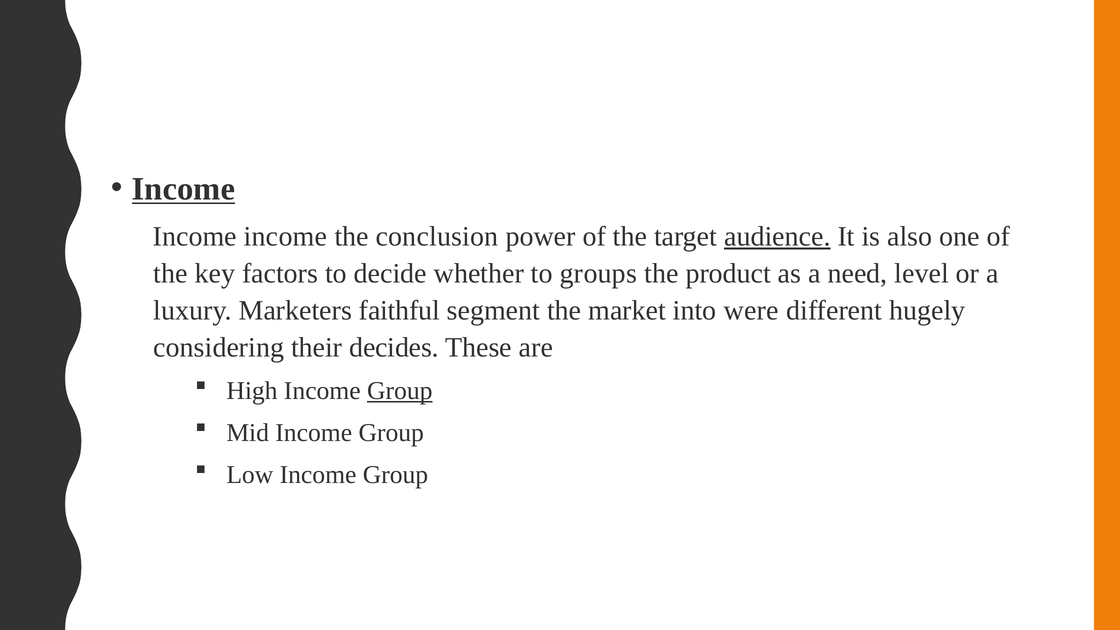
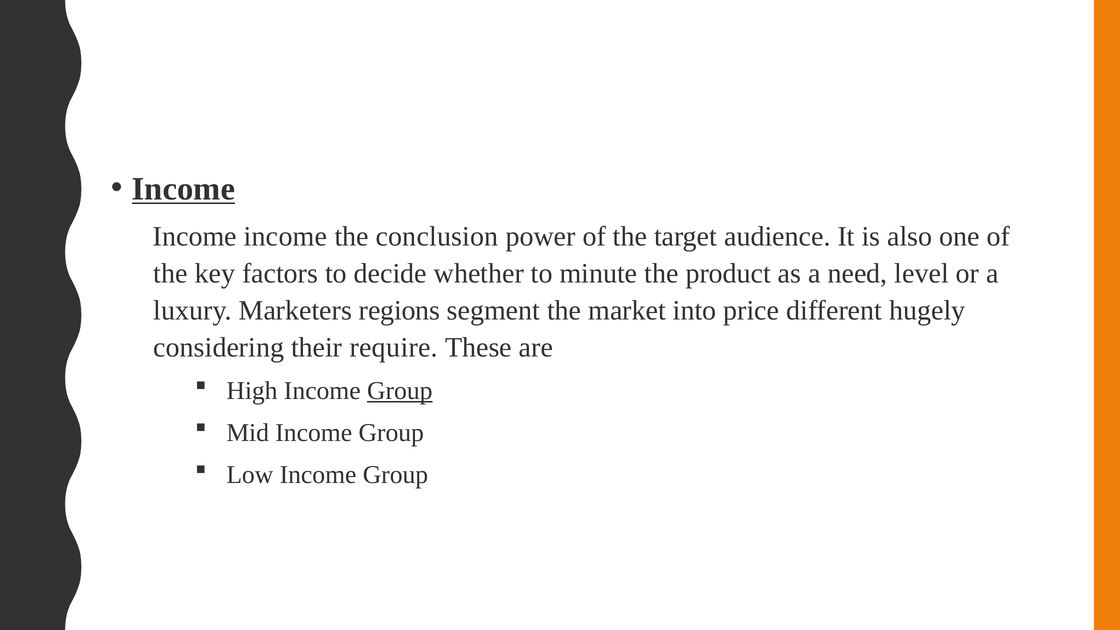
audience underline: present -> none (777, 237)
groups: groups -> minute (599, 273)
faithful: faithful -> regions (400, 310)
were: were -> price (751, 310)
decides: decides -> require (394, 347)
